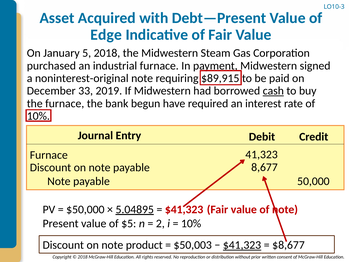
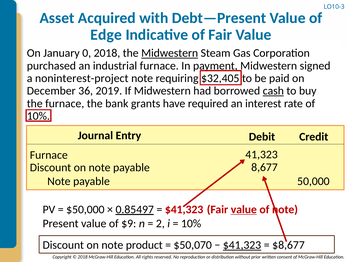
5: 5 -> 0 (87, 53)
Midwestern underline: none -> present (170, 53)
noninterest-original: noninterest-original -> noninterest-project (82, 78)
$89,915: $89,915 -> $32,405 (220, 78)
33: 33 -> 36 (86, 91)
begun: begun -> grants (146, 103)
5.04895: 5.04895 -> 0.85497 (135, 209)
value underline: none -> present (244, 209)
$5: $5 -> $9 (129, 223)
$50,003: $50,003 -> $50,070 (193, 245)
